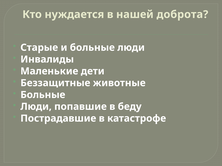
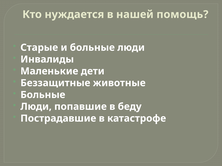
доброта: доброта -> помощь (182, 14)
